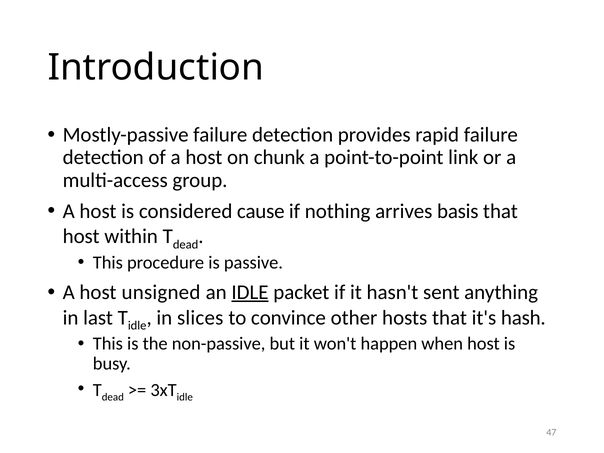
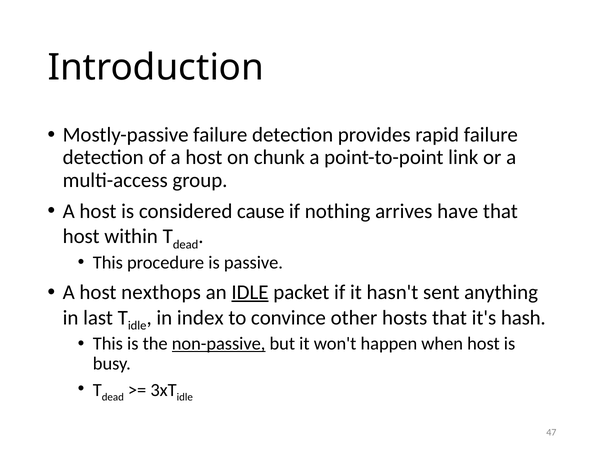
basis: basis -> have (458, 211)
unsigned: unsigned -> nexthops (161, 292)
slices: slices -> index (200, 318)
non-passive underline: none -> present (219, 344)
